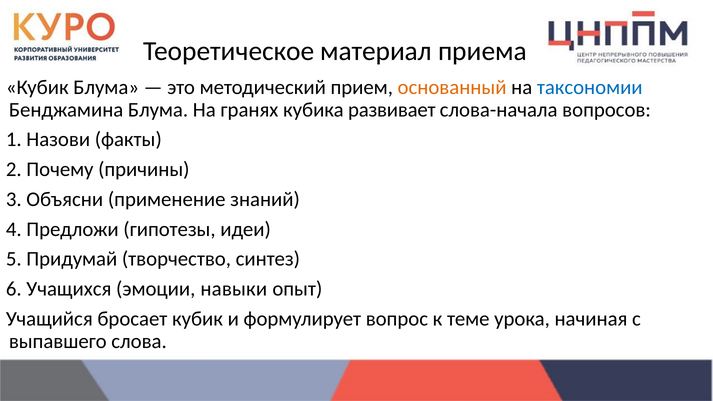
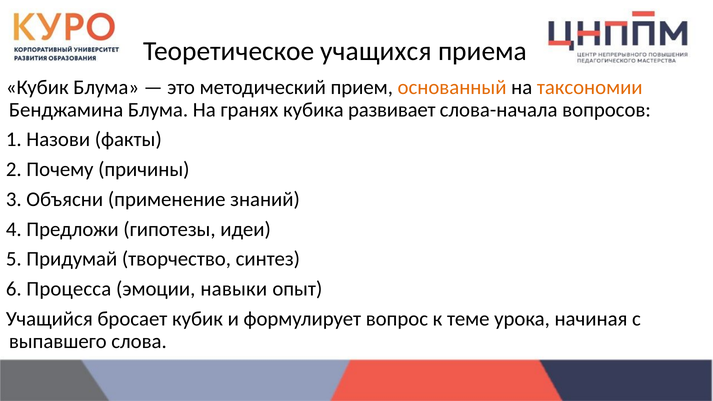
материал: материал -> учащихся (376, 51)
таксономии colour: blue -> orange (590, 87)
Учащихся: Учащихся -> Процесса (69, 289)
